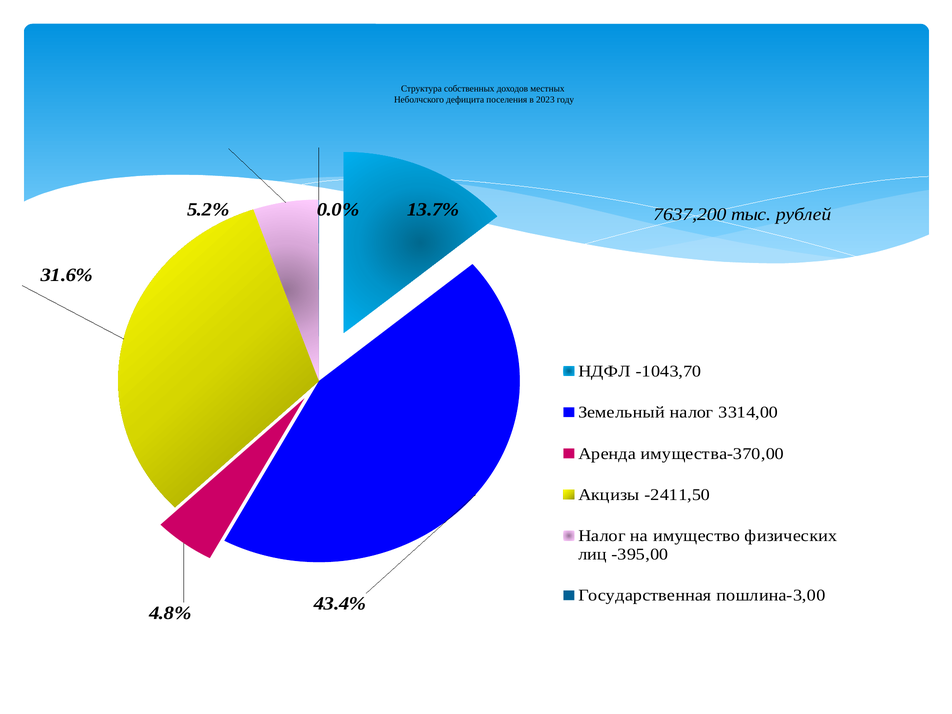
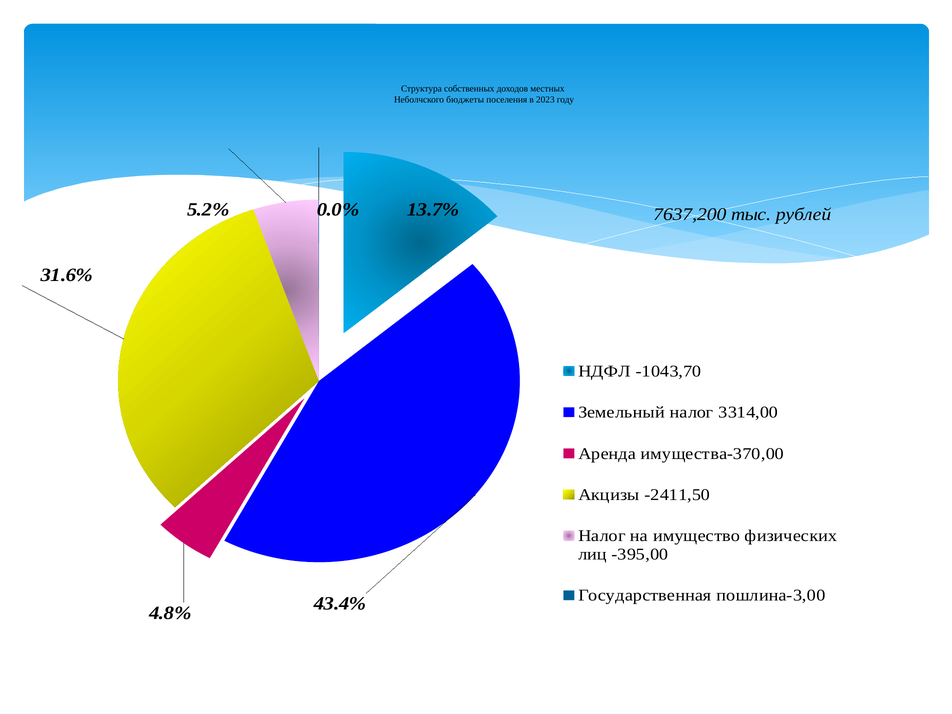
дефицита: дефицита -> бюджеты (465, 100)
